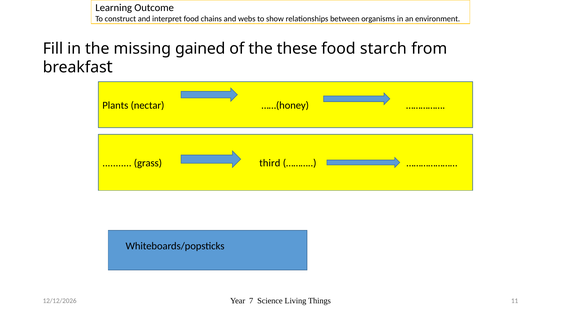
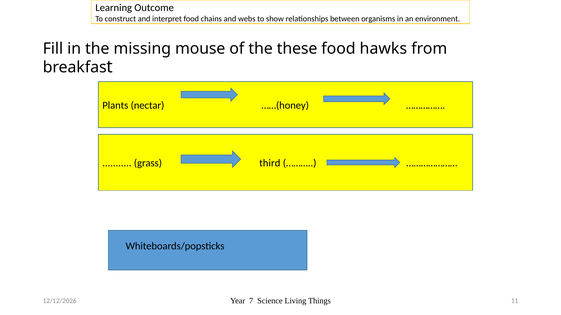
gained: gained -> mouse (200, 49)
starch: starch -> hawks (383, 49)
